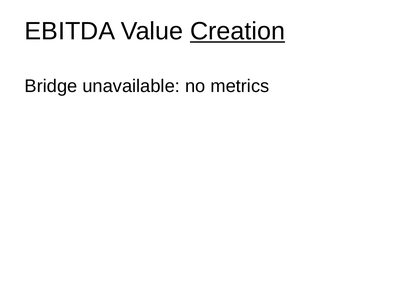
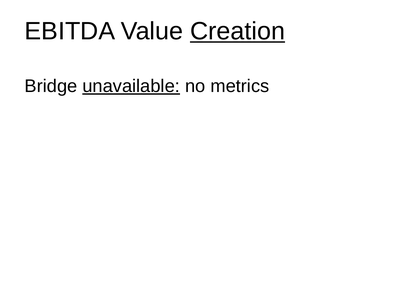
unavailable underline: none -> present (131, 86)
